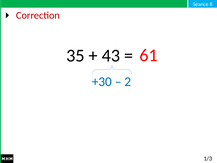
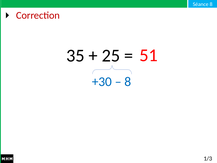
43: 43 -> 25 (111, 56)
61: 61 -> 51 (149, 55)
2: 2 -> 8 (128, 82)
